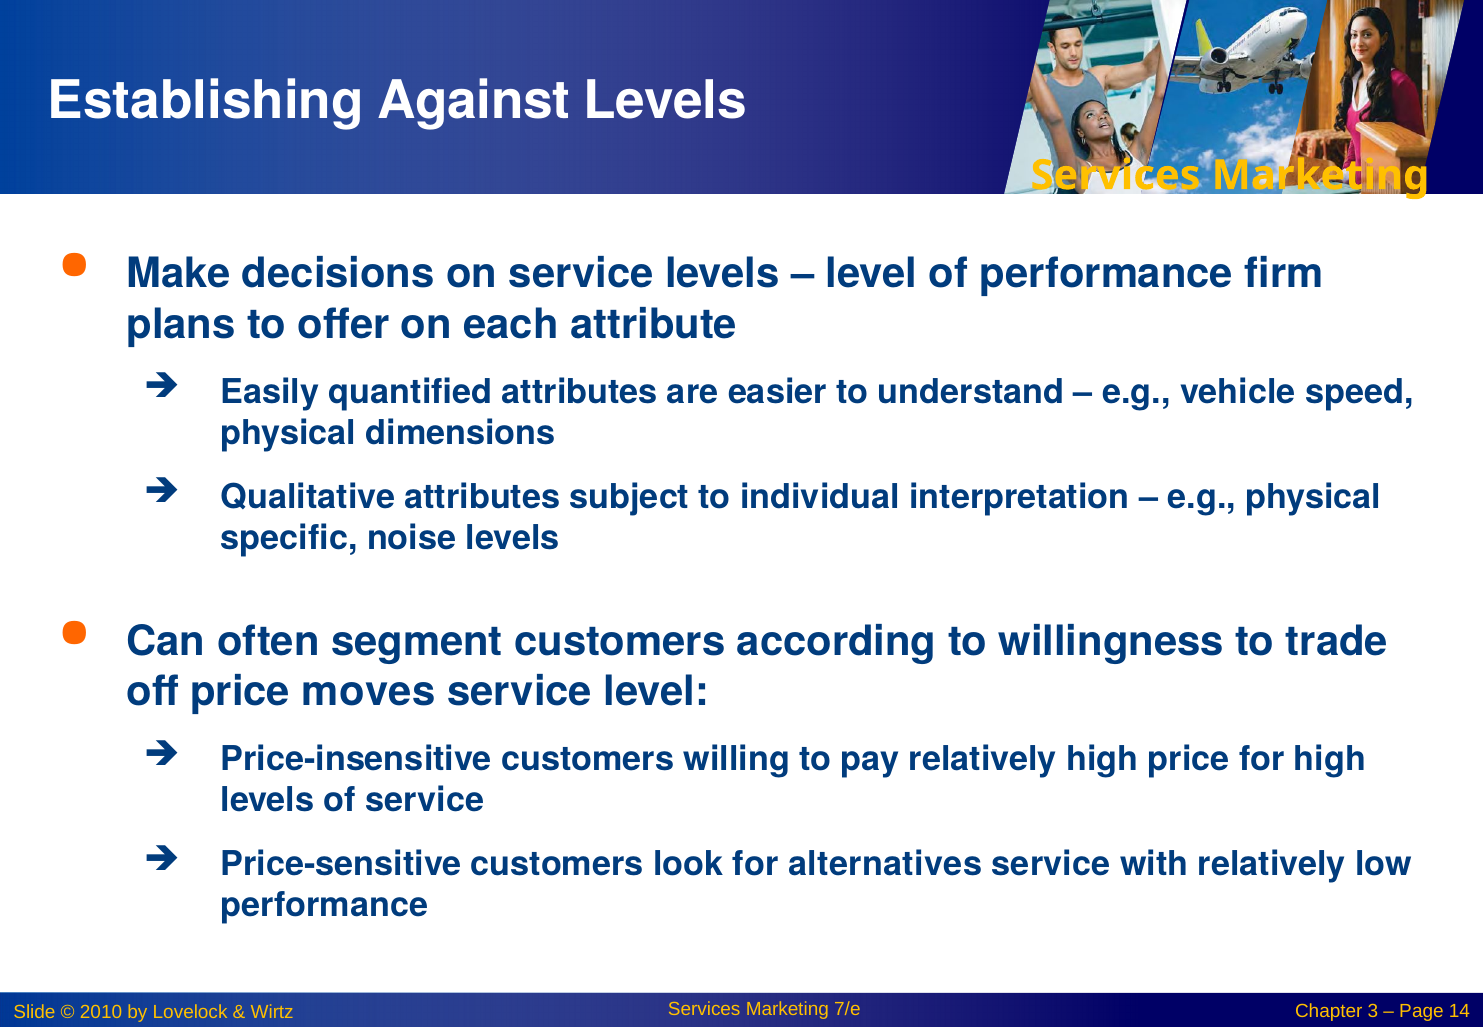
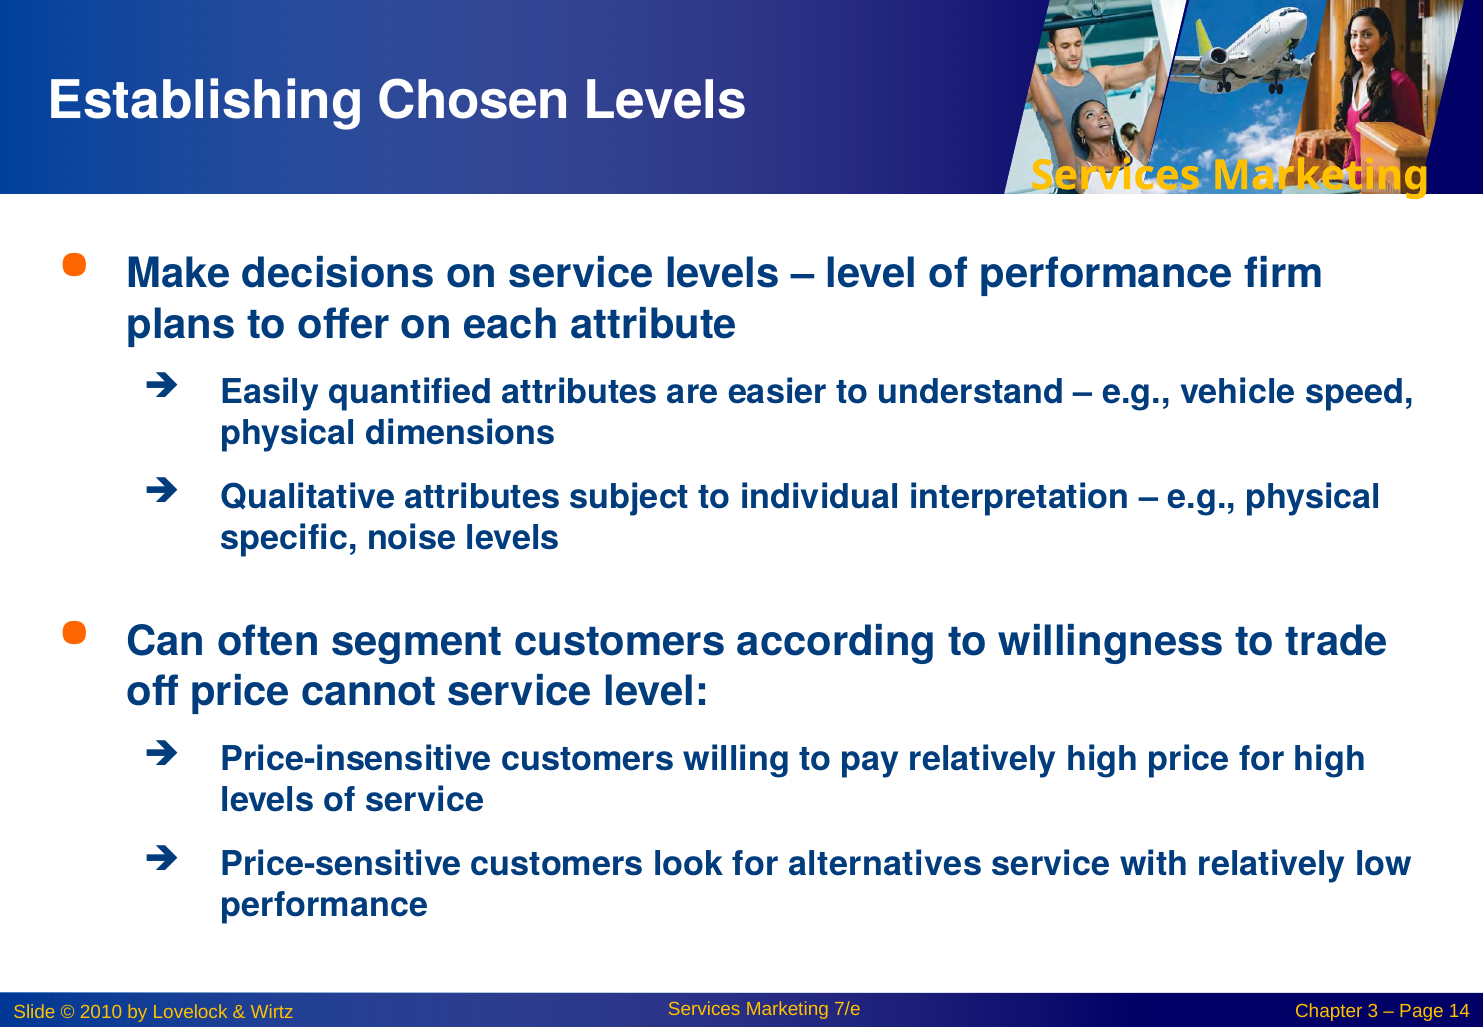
Against: Against -> Chosen (474, 101)
moves: moves -> cannot (369, 692)
